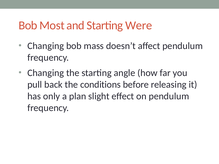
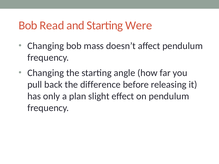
Most: Most -> Read (52, 25)
conditions: conditions -> difference (100, 85)
